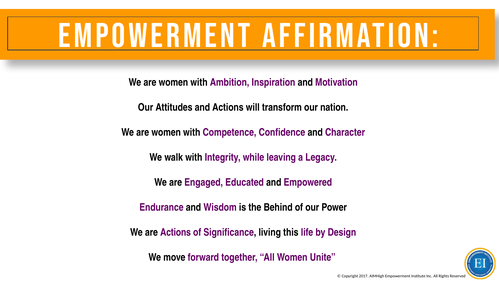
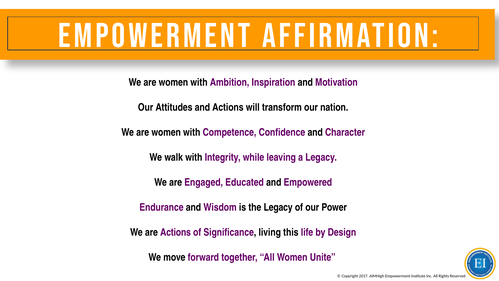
the Behind: Behind -> Legacy (278, 207)
